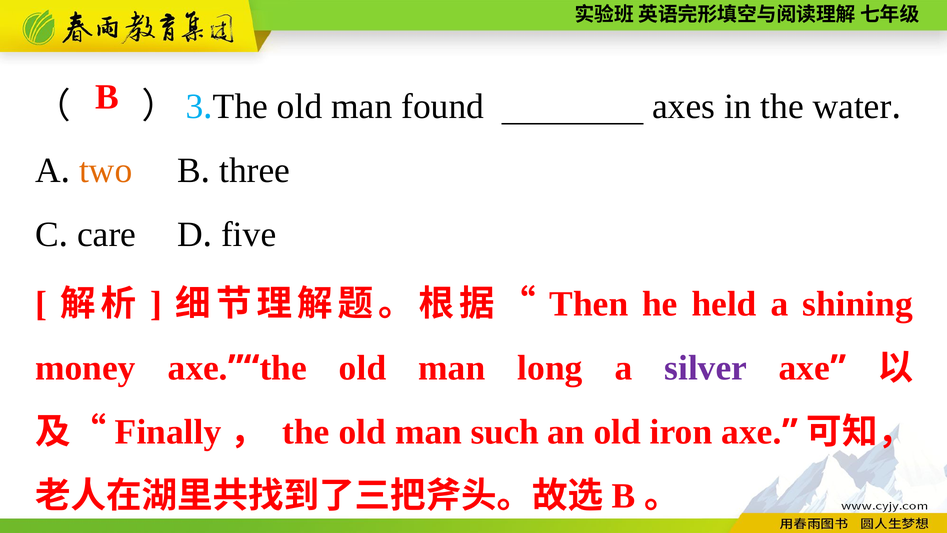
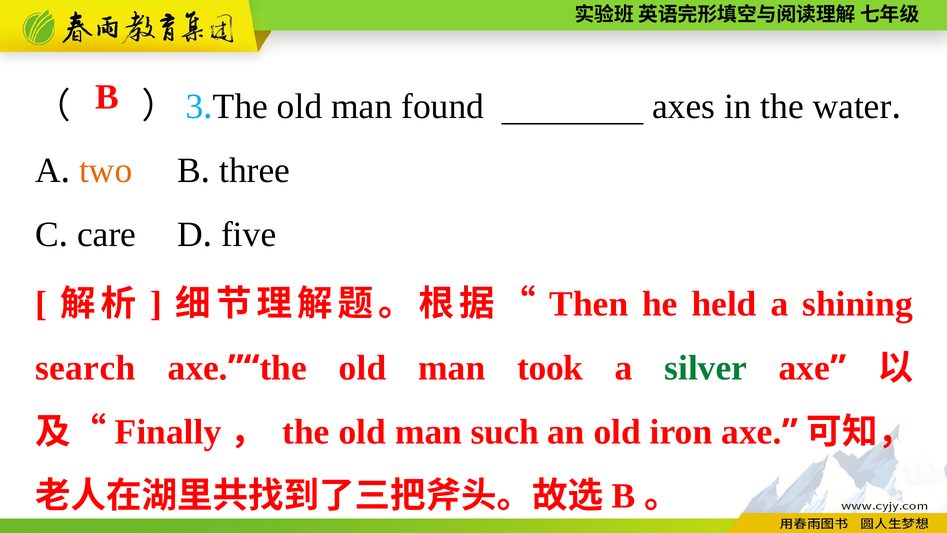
money: money -> search (85, 368)
long: long -> took (550, 368)
silver colour: purple -> green (706, 368)
